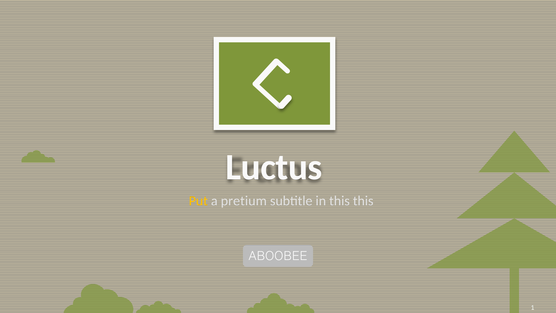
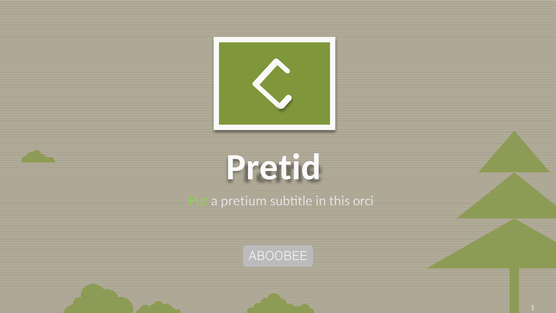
Luctus: Luctus -> Pretid (274, 167)
Put colour: yellow -> light green (198, 201)
this this: this -> orci (363, 201)
